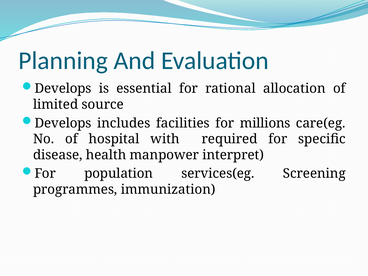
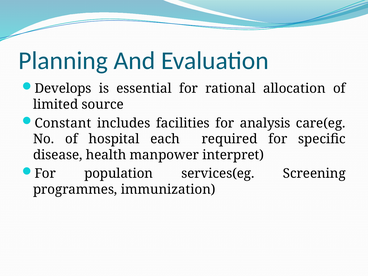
Develops: Develops -> Constant (63, 123)
millions: millions -> analysis (265, 123)
with: with -> each (165, 139)
